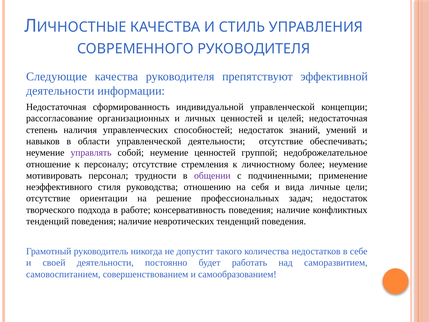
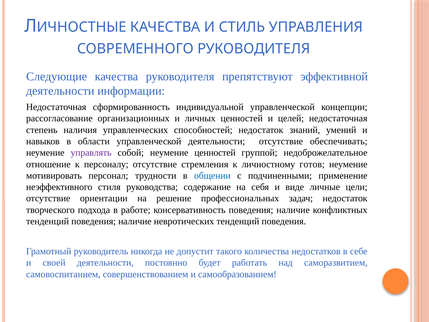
более: более -> готов (312, 164)
общении colour: purple -> blue (212, 175)
отношению: отношению -> содержание (207, 187)
вида: вида -> виде (295, 187)
